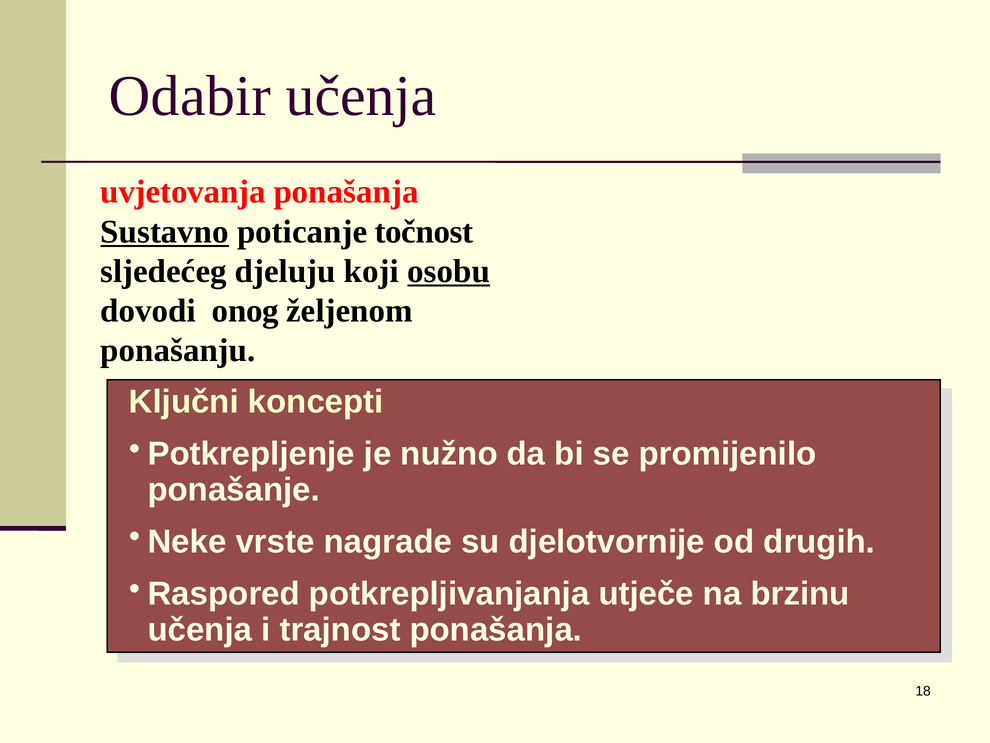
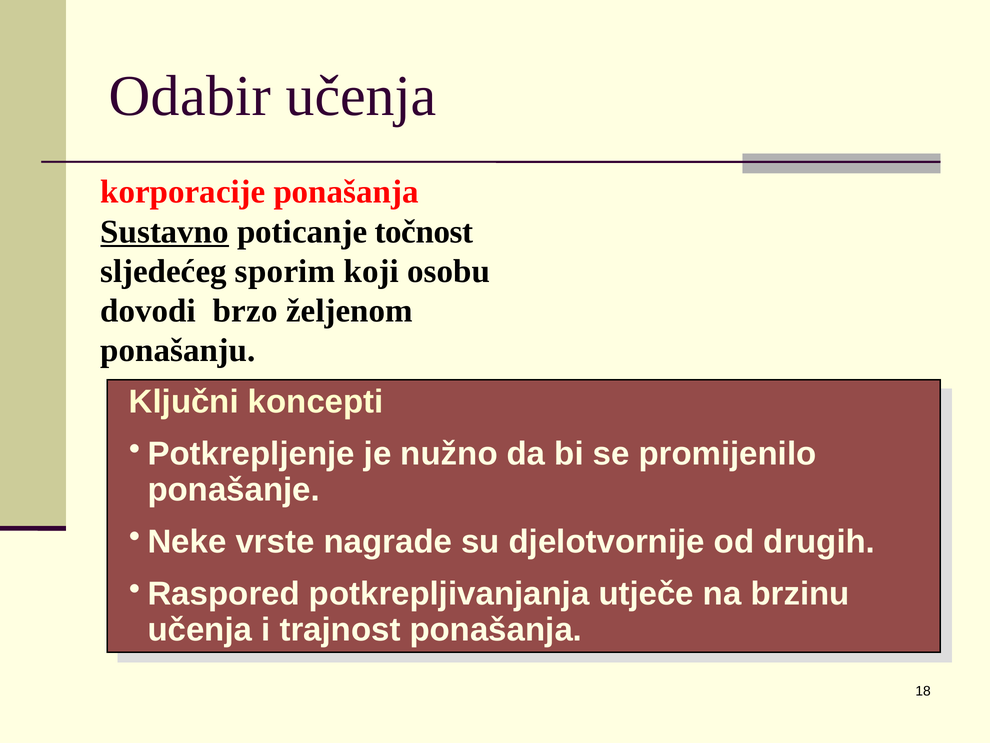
uvjetovanja: uvjetovanja -> korporacije (183, 192)
djeluju: djeluju -> sporim (285, 271)
osobu underline: present -> none (449, 271)
onog: onog -> brzo (245, 311)
